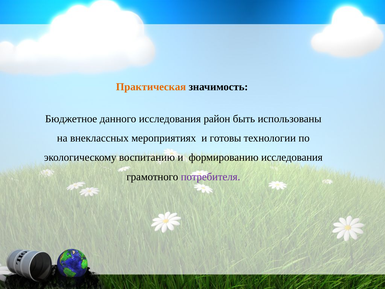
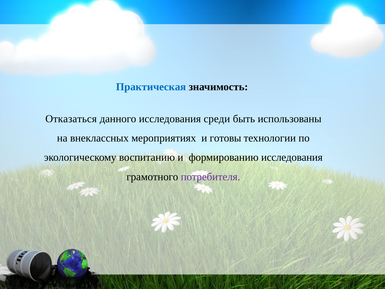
Практическая colour: orange -> blue (151, 87)
Бюджетное: Бюджетное -> Отказаться (71, 119)
район: район -> среди (217, 119)
